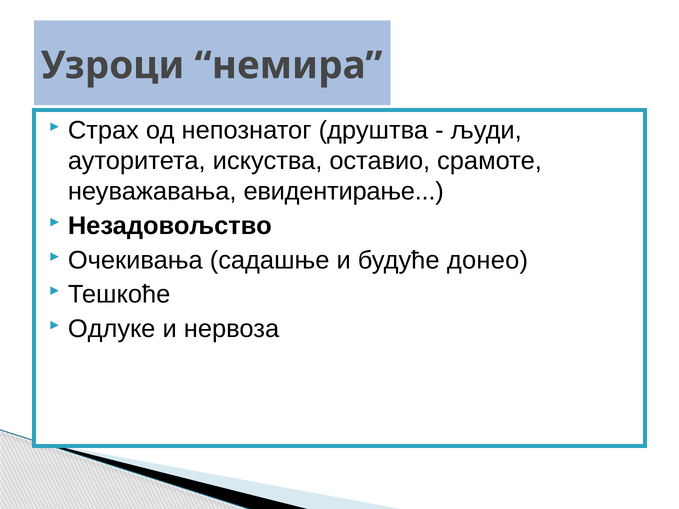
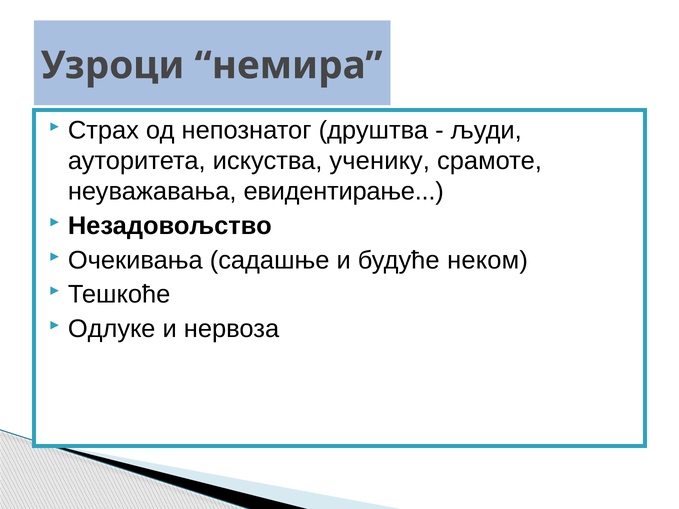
оставио: оставио -> ученику (380, 161)
донео: донео -> неком (488, 260)
